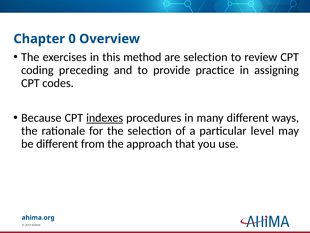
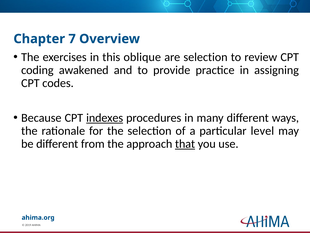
0: 0 -> 7 (72, 39)
method: method -> oblique (142, 57)
preceding: preceding -> awakened (84, 70)
that underline: none -> present (185, 144)
